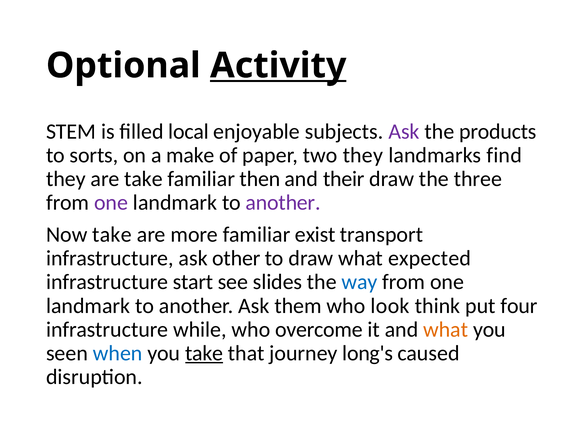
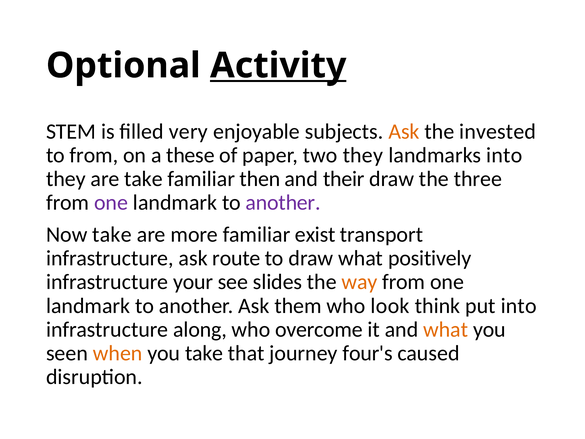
local: local -> very (188, 131)
Ask colour: purple -> orange (404, 131)
products: products -> invested (498, 131)
to sorts: sorts -> from (94, 155)
make: make -> these (190, 155)
landmarks find: find -> into (504, 155)
other: other -> route (236, 258)
expected: expected -> positively (430, 258)
start: start -> your (193, 282)
way colour: blue -> orange (359, 282)
put four: four -> into (519, 306)
while: while -> along (200, 329)
when colour: blue -> orange (118, 353)
take underline: present -> none (204, 353)
long's: long's -> four's (368, 353)
